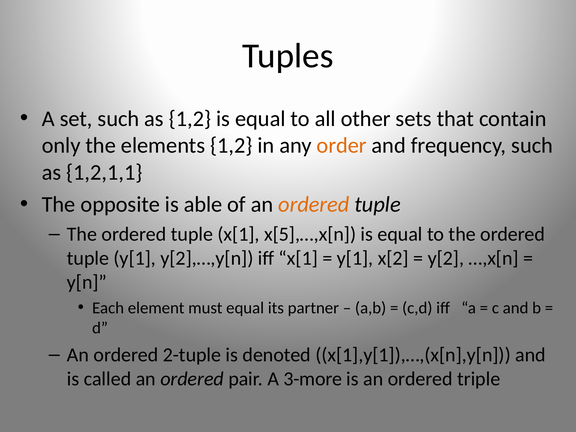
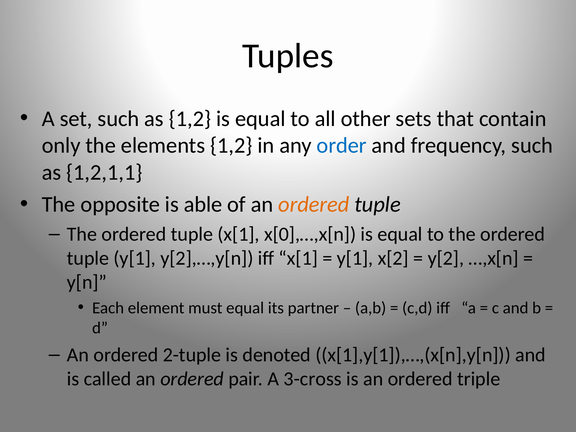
order colour: orange -> blue (342, 146)
x[5],…,x[n: x[5],…,x[n -> x[0],…,x[n (310, 234)
3-more: 3-more -> 3-cross (313, 379)
